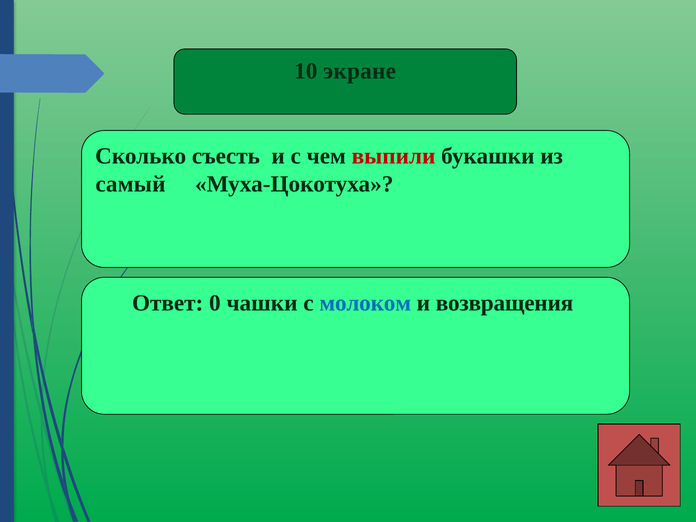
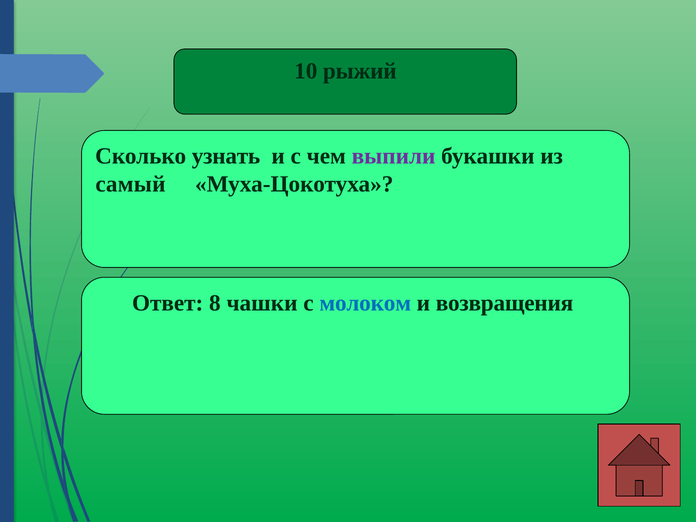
экране: экране -> рыжий (360, 71)
съесть: съесть -> узнать (226, 156)
выпили colour: red -> purple (394, 156)
0: 0 -> 8 (215, 303)
